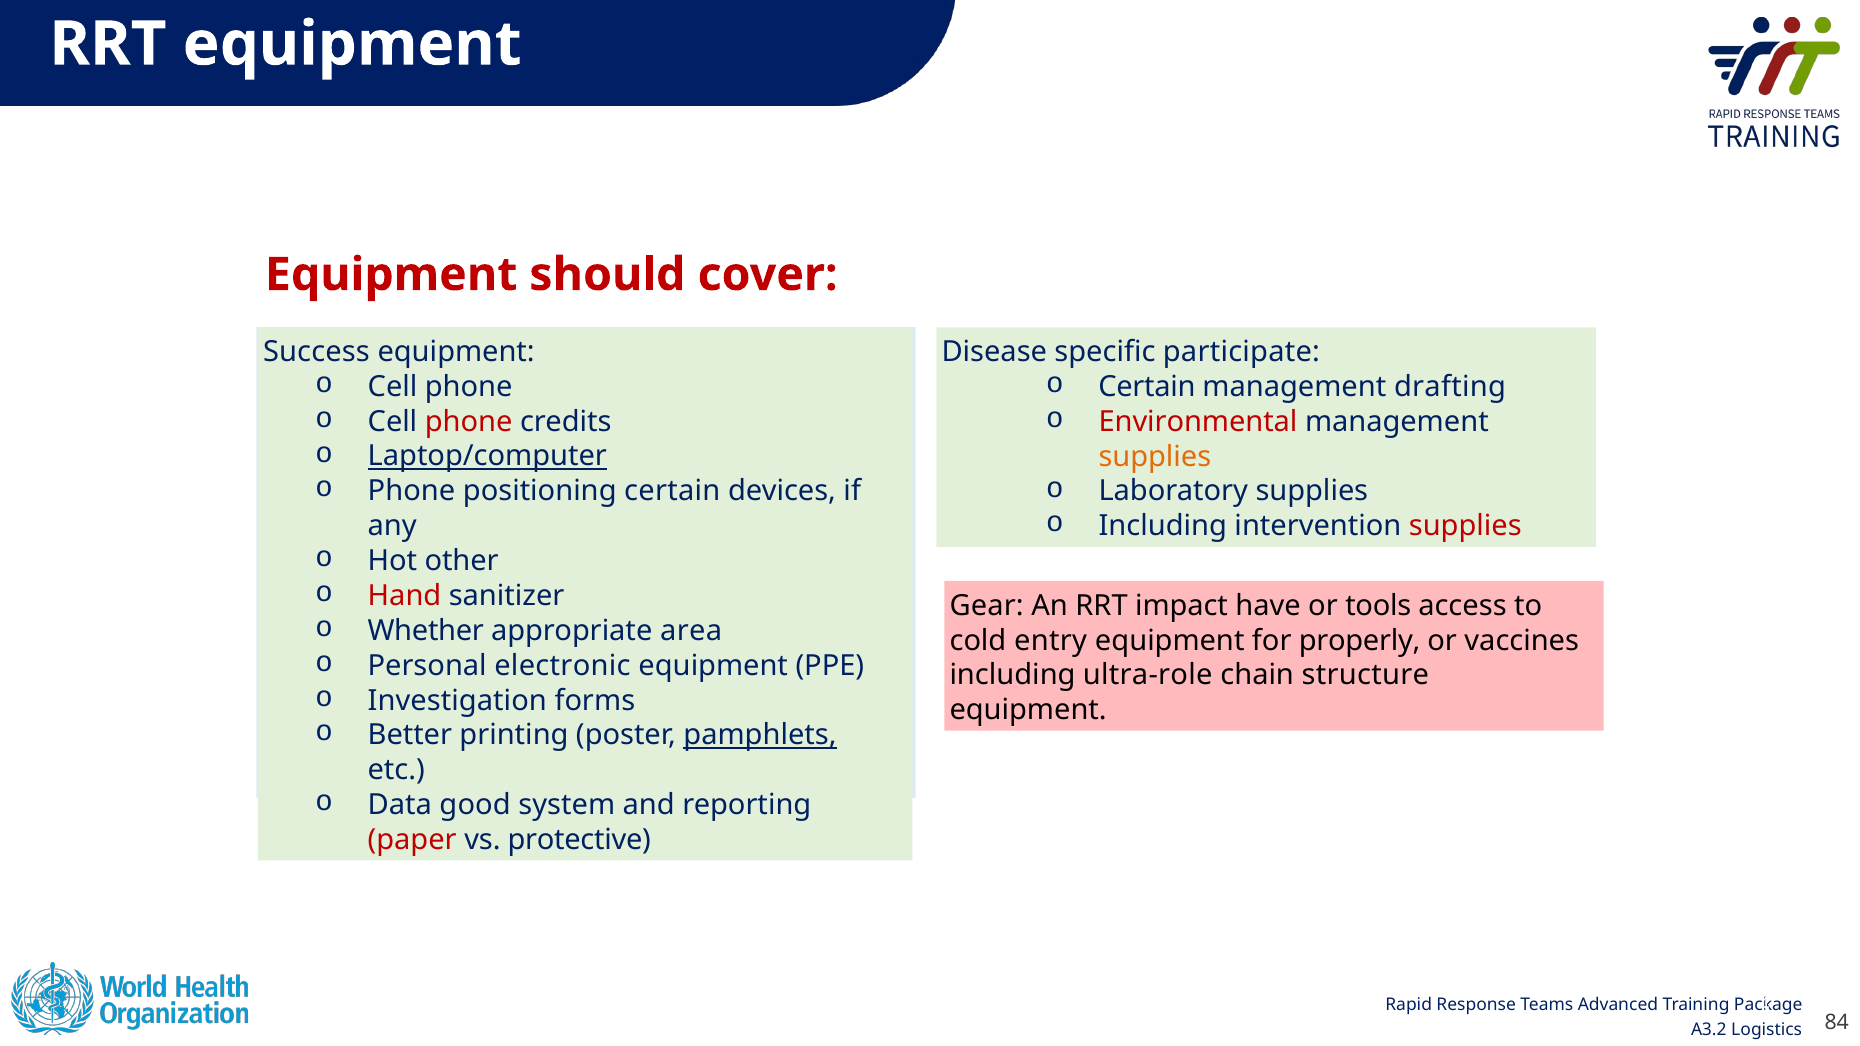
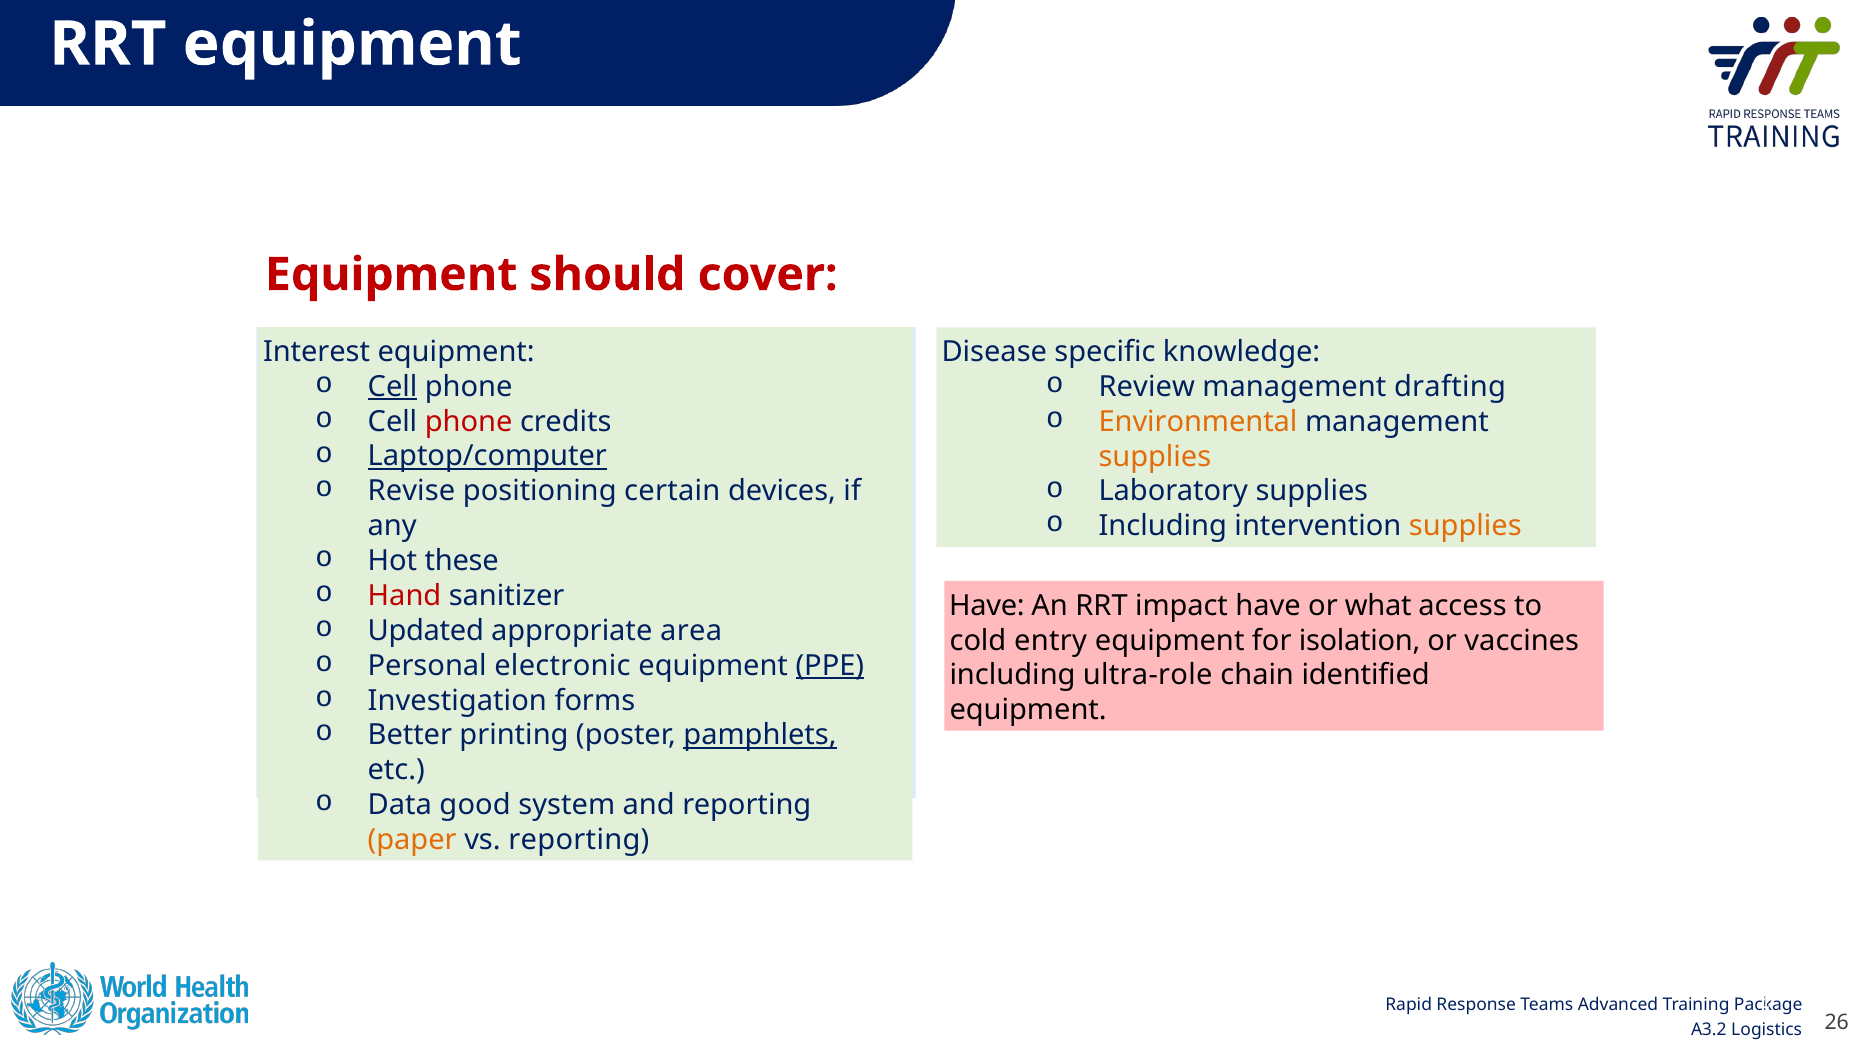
Success: Success -> Interest (317, 352)
participate: participate -> knowledge (1242, 352)
Cell underline: none -> present (392, 387)
Certain: Certain -> Review (1147, 387)
Environmental colour: red -> orange (1198, 422)
Phone: Phone -> Revise (411, 491)
supplies colour: red -> orange (1465, 526)
other: other -> these (462, 561)
Gear: Gear -> Have (987, 606)
tools: tools -> what (1378, 606)
Whether: Whether -> Updated (426, 631)
properly: properly -> isolation (1360, 641)
PPE underline: none -> present (830, 666)
structure: structure -> identified (1366, 675)
paper colour: red -> orange (412, 840)
vs protective: protective -> reporting (579, 840)
84: 84 -> 26 (1837, 1023)
